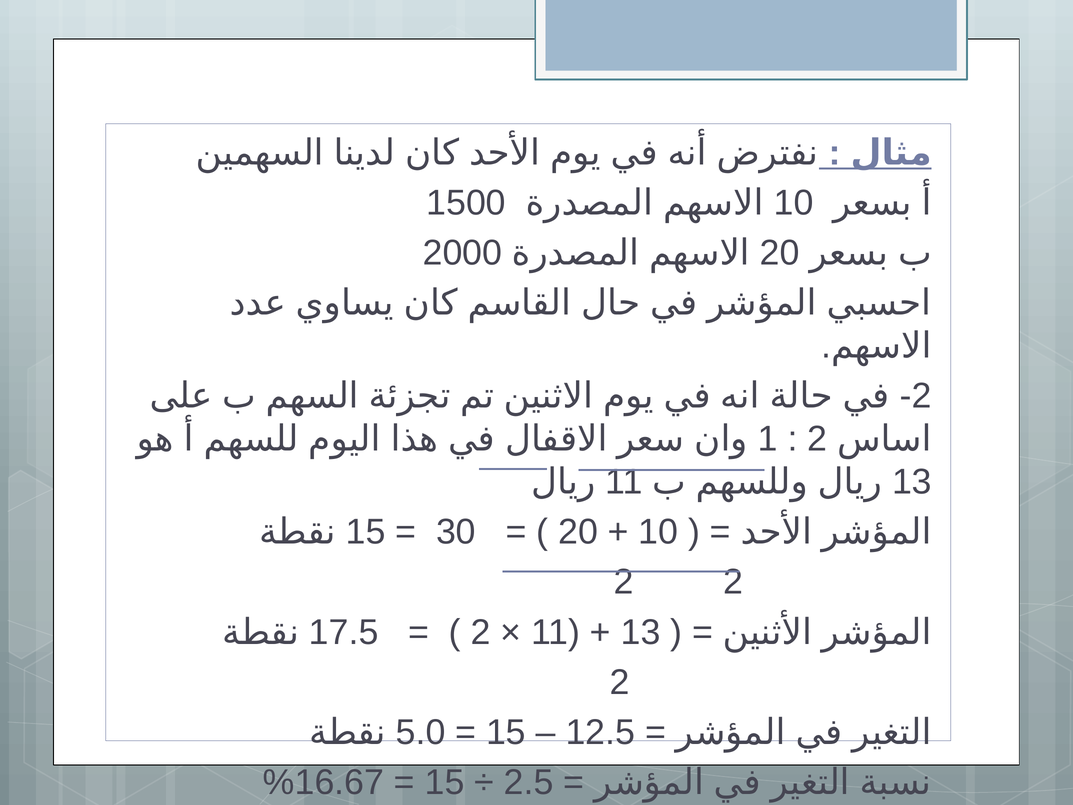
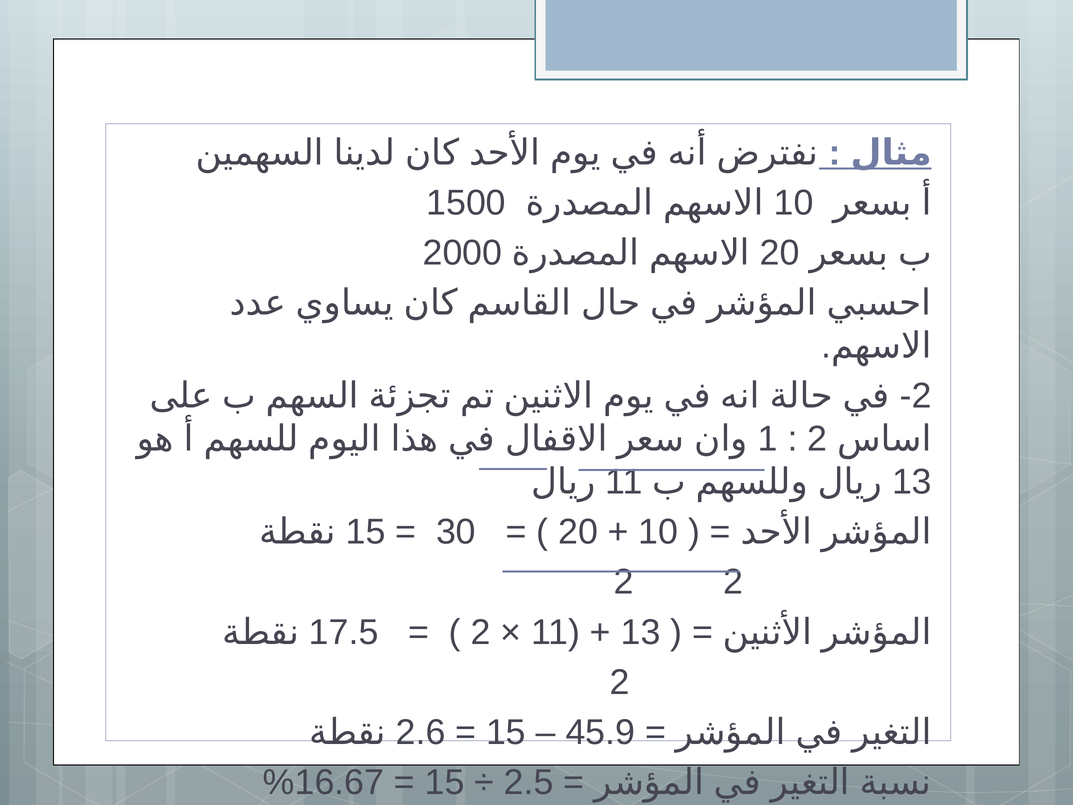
5.0: 5.0 -> 2.6 (421, 732)
12.5: 12.5 -> 45.9 (600, 732)
